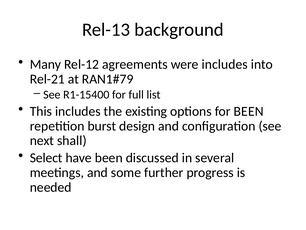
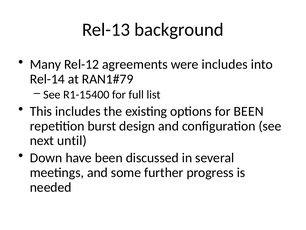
Rel-21: Rel-21 -> Rel-14 (47, 79)
shall: shall -> until (72, 140)
Select: Select -> Down (46, 158)
